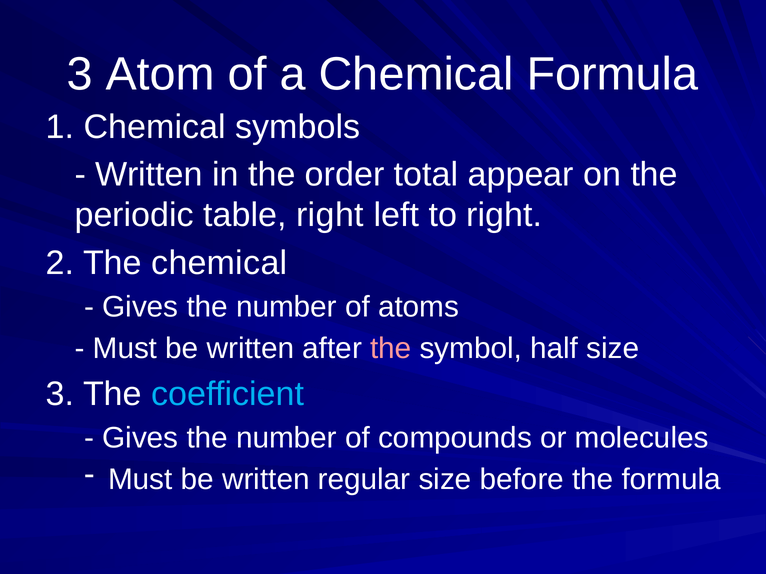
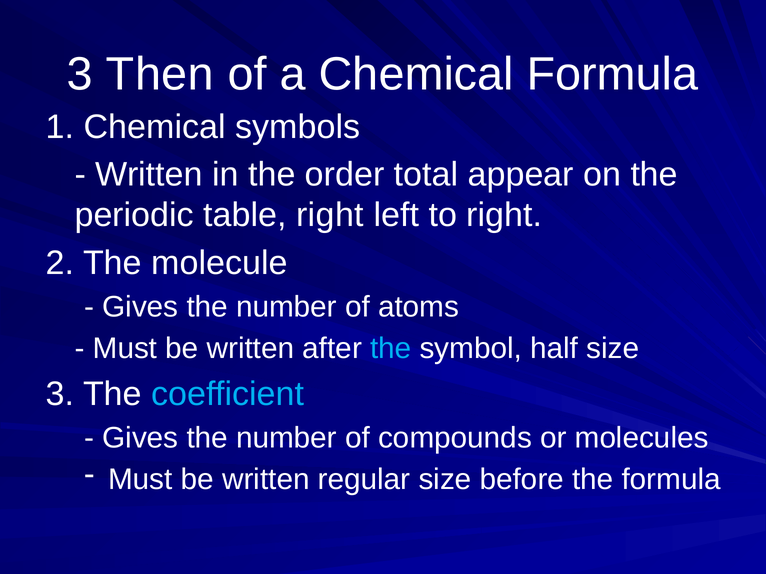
Atom: Atom -> Then (160, 74)
The chemical: chemical -> molecule (219, 263)
the colour: pink -> light blue (391, 349)
